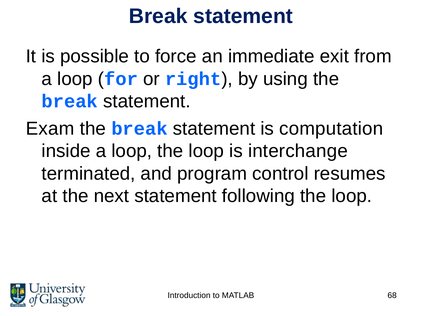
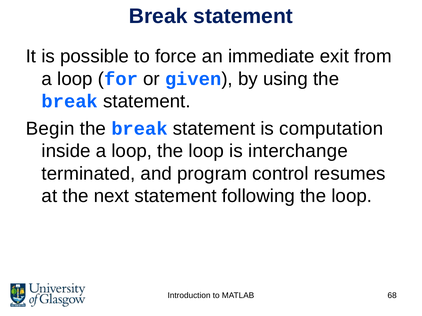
right: right -> given (193, 79)
Exam: Exam -> Begin (50, 129)
